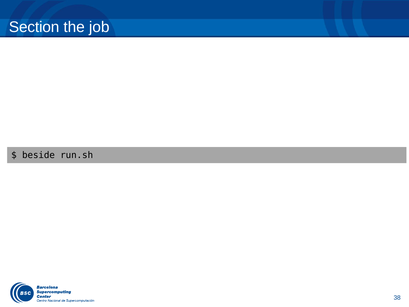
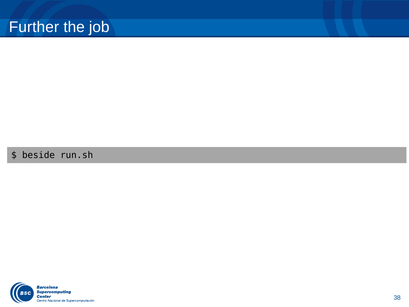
Section: Section -> Further (34, 27)
